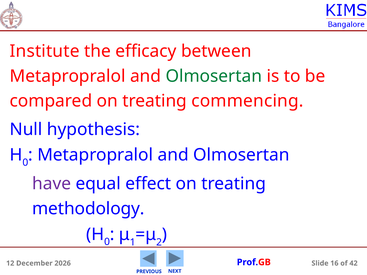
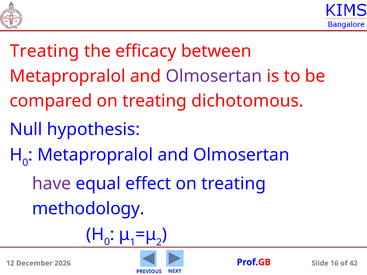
Institute: Institute -> Treating (45, 51)
Olmosertan colour: green -> purple (214, 76)
commencing: commencing -> dichotomous (247, 101)
